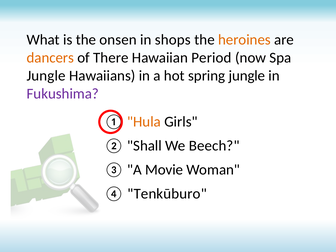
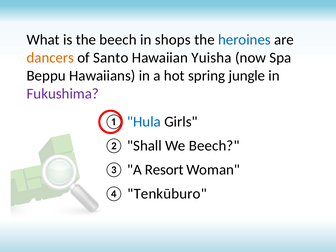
the onsen: onsen -> beech (118, 40)
heroines colour: orange -> blue (244, 40)
There: There -> Santo (111, 58)
Period: Period -> Yuisha (211, 58)
Jungle: Jungle -> Beppu (46, 76)
Hula colour: orange -> blue (144, 122)
Movie: Movie -> Resort (164, 170)
